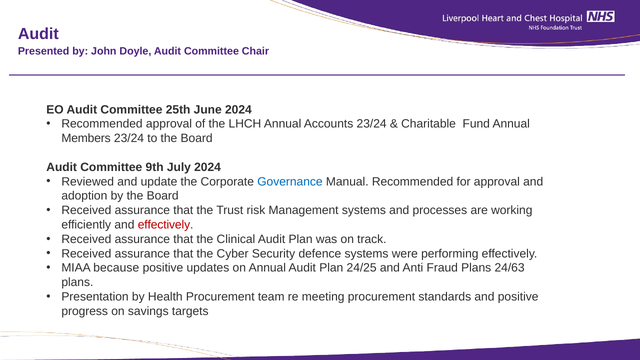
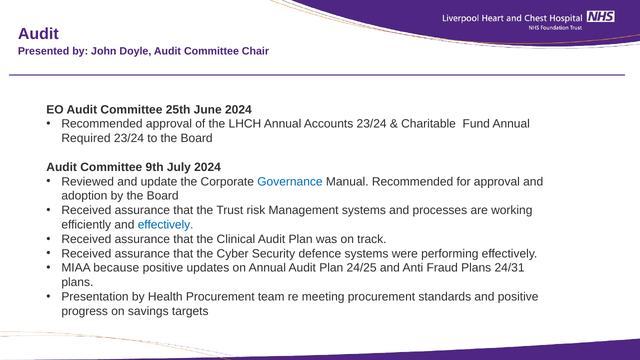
Members: Members -> Required (86, 138)
effectively colour: red -> blue (166, 225)
24/63: 24/63 -> 24/31 (510, 268)
